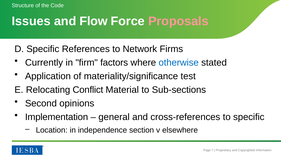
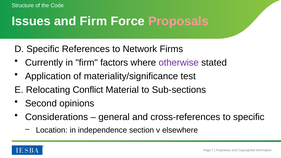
and Flow: Flow -> Firm (93, 21)
otherwise colour: blue -> purple (179, 63)
Implementation: Implementation -> Considerations (57, 117)
